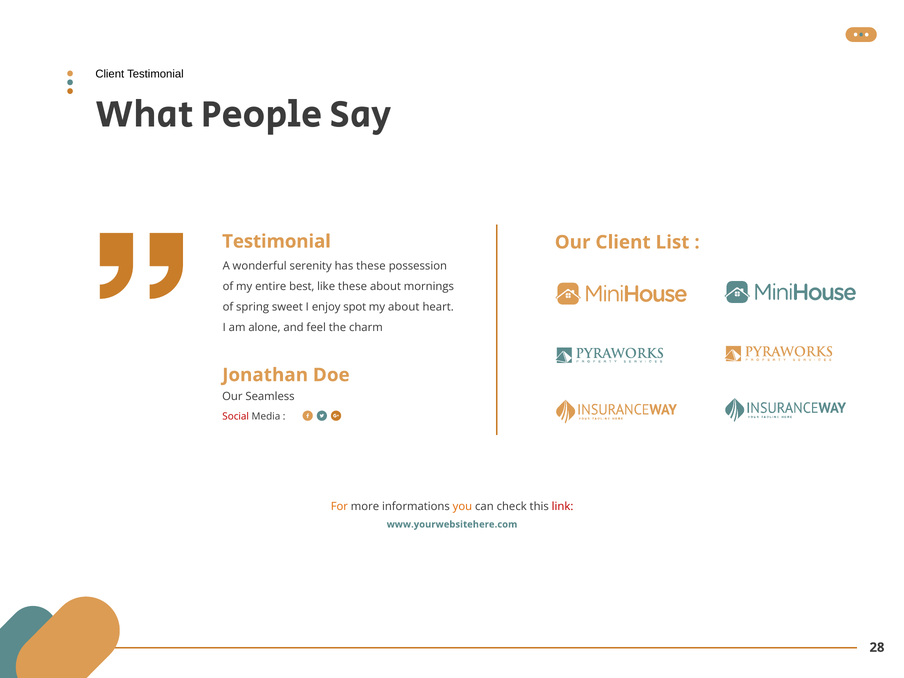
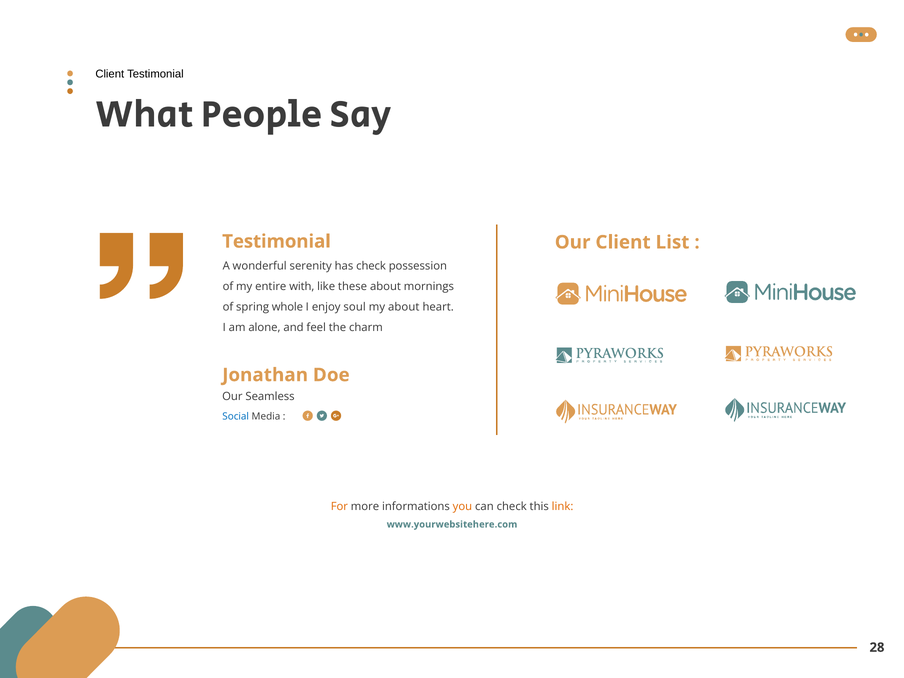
has these: these -> check (371, 266)
best: best -> with (302, 287)
sweet: sweet -> whole (287, 307)
spot: spot -> soul (355, 307)
Social colour: red -> blue (236, 416)
link colour: red -> orange (563, 506)
